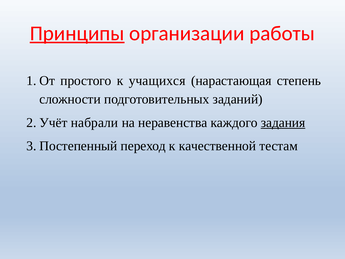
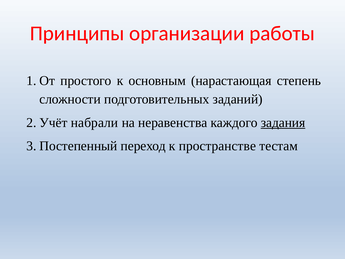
Принципы underline: present -> none (77, 33)
учащихся: учащихся -> основным (157, 81)
качественной: качественной -> пространстве (217, 146)
